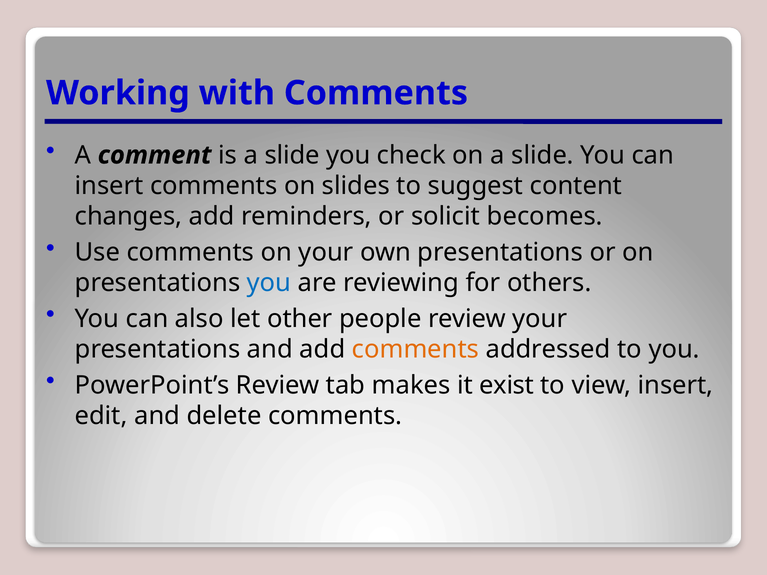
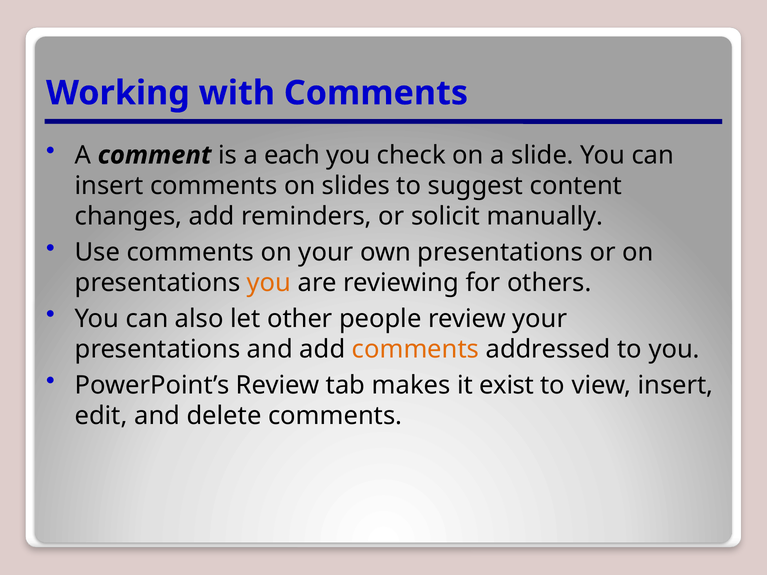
is a slide: slide -> each (292, 155)
becomes: becomes -> manually (545, 217)
you colour: blue -> orange (269, 283)
